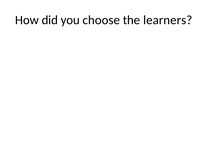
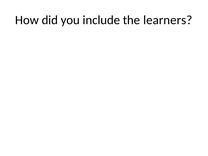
choose: choose -> include (101, 20)
